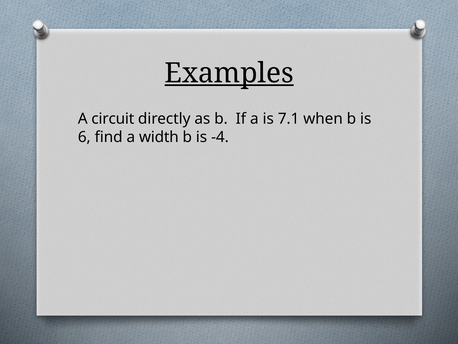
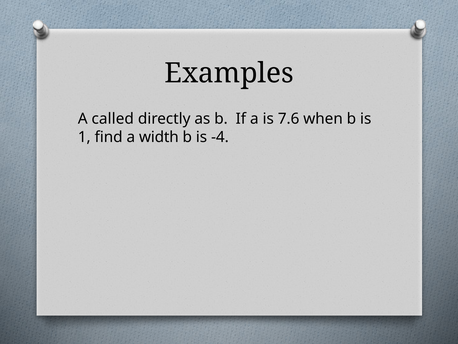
Examples underline: present -> none (229, 73)
circuit: circuit -> called (113, 119)
7.1: 7.1 -> 7.6 (289, 119)
6: 6 -> 1 (84, 137)
